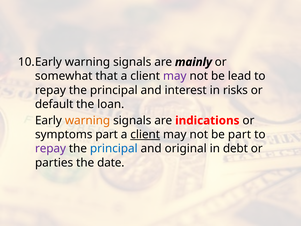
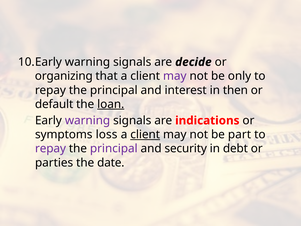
mainly: mainly -> decide (193, 62)
somewhat: somewhat -> organizing (64, 76)
lead: lead -> only (240, 76)
risks: risks -> then (235, 90)
loan underline: none -> present (111, 104)
warning colour: orange -> purple (88, 120)
symptoms part: part -> loss (107, 134)
principal colour: blue -> purple (114, 148)
original: original -> security (186, 148)
